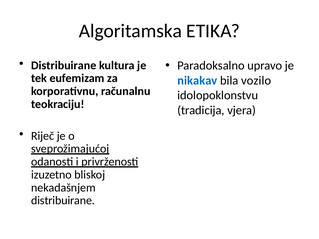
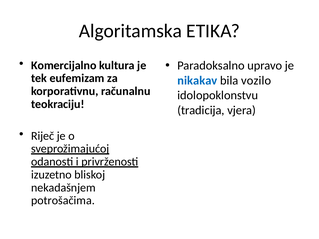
Distribuirane: Distribuirane -> Komercijalno (64, 65)
distribuirane: distribuirane -> potrošačima (63, 201)
